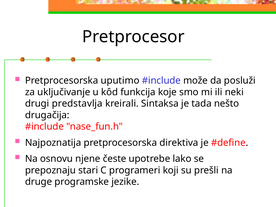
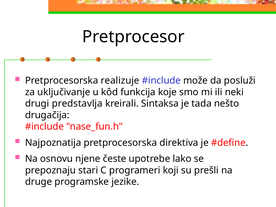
uputimo: uputimo -> realizuje (120, 81)
